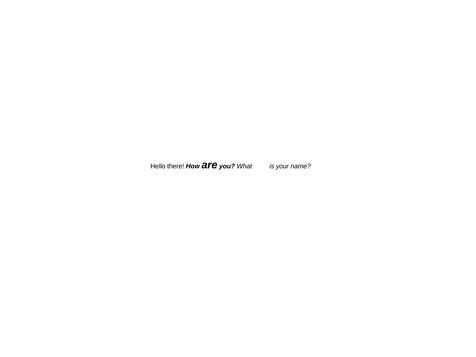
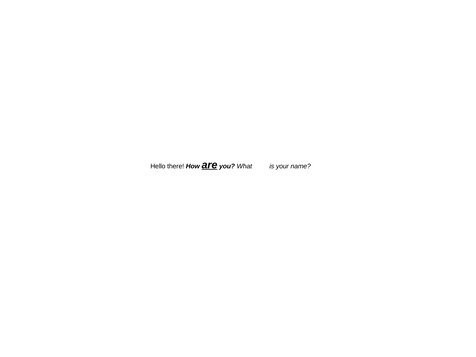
are underline: none -> present (210, 165)
